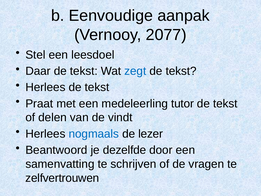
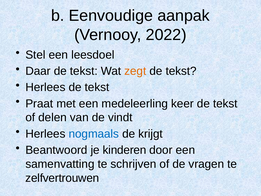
2077: 2077 -> 2022 (166, 35)
zegt colour: blue -> orange (135, 71)
tutor: tutor -> keer (182, 103)
lezer: lezer -> krijgt (151, 134)
dezelfde: dezelfde -> kinderen (125, 150)
